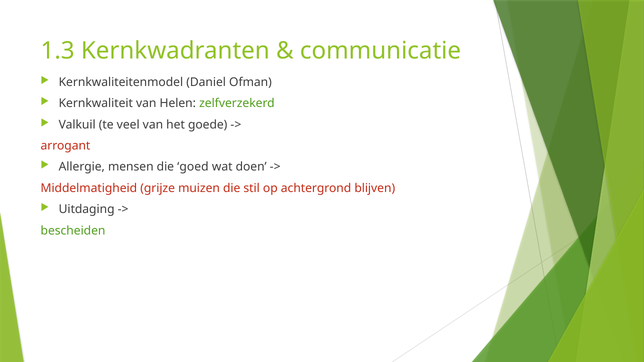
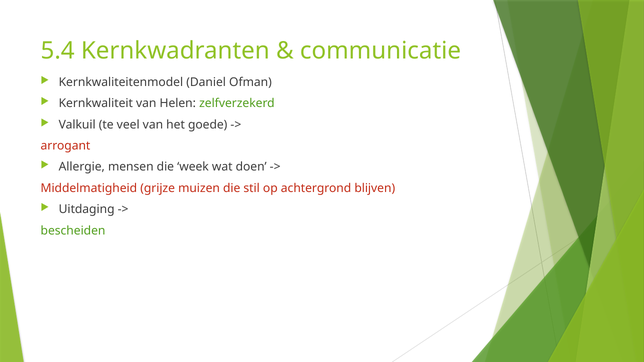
1.3: 1.3 -> 5.4 (58, 51)
goed: goed -> week (193, 167)
